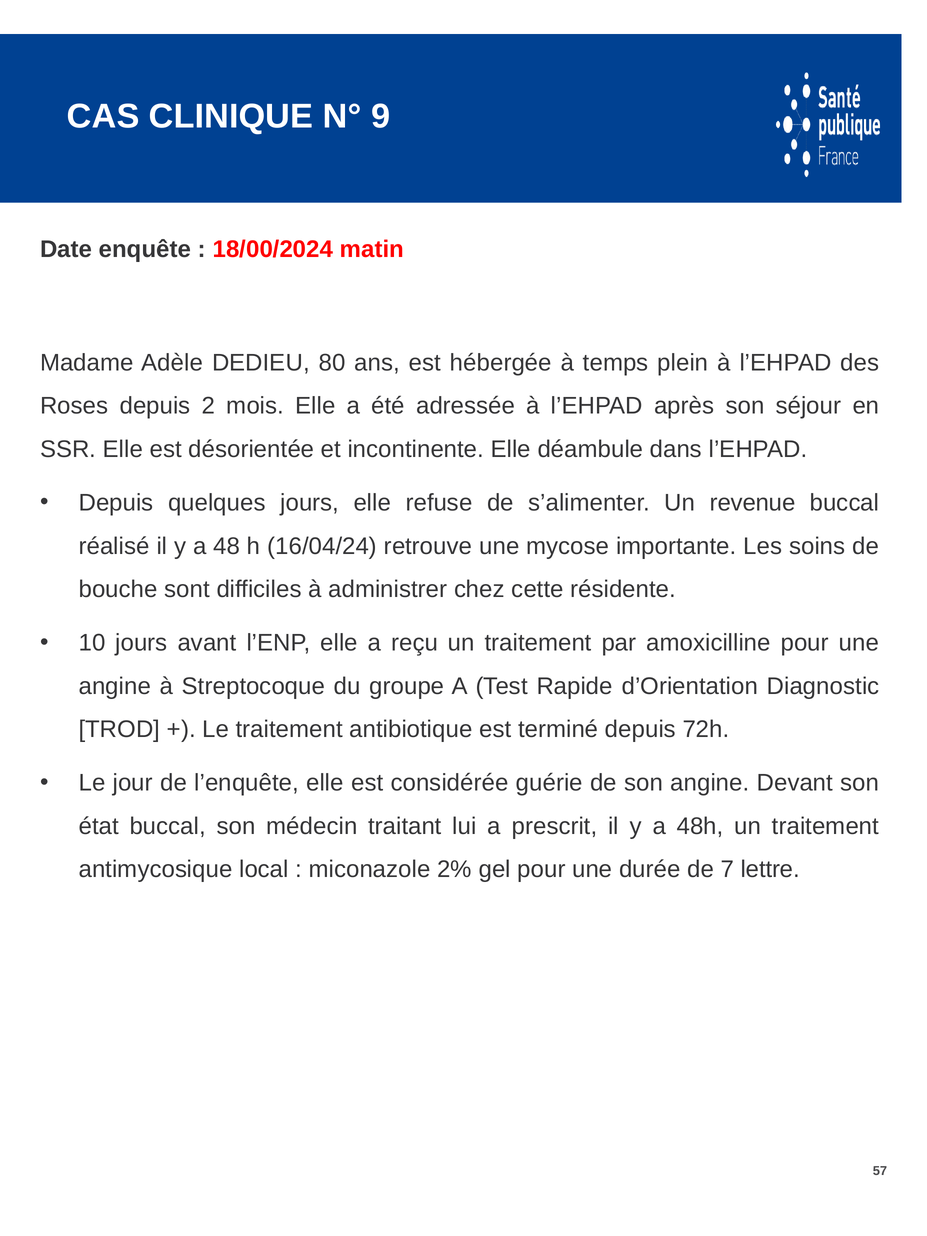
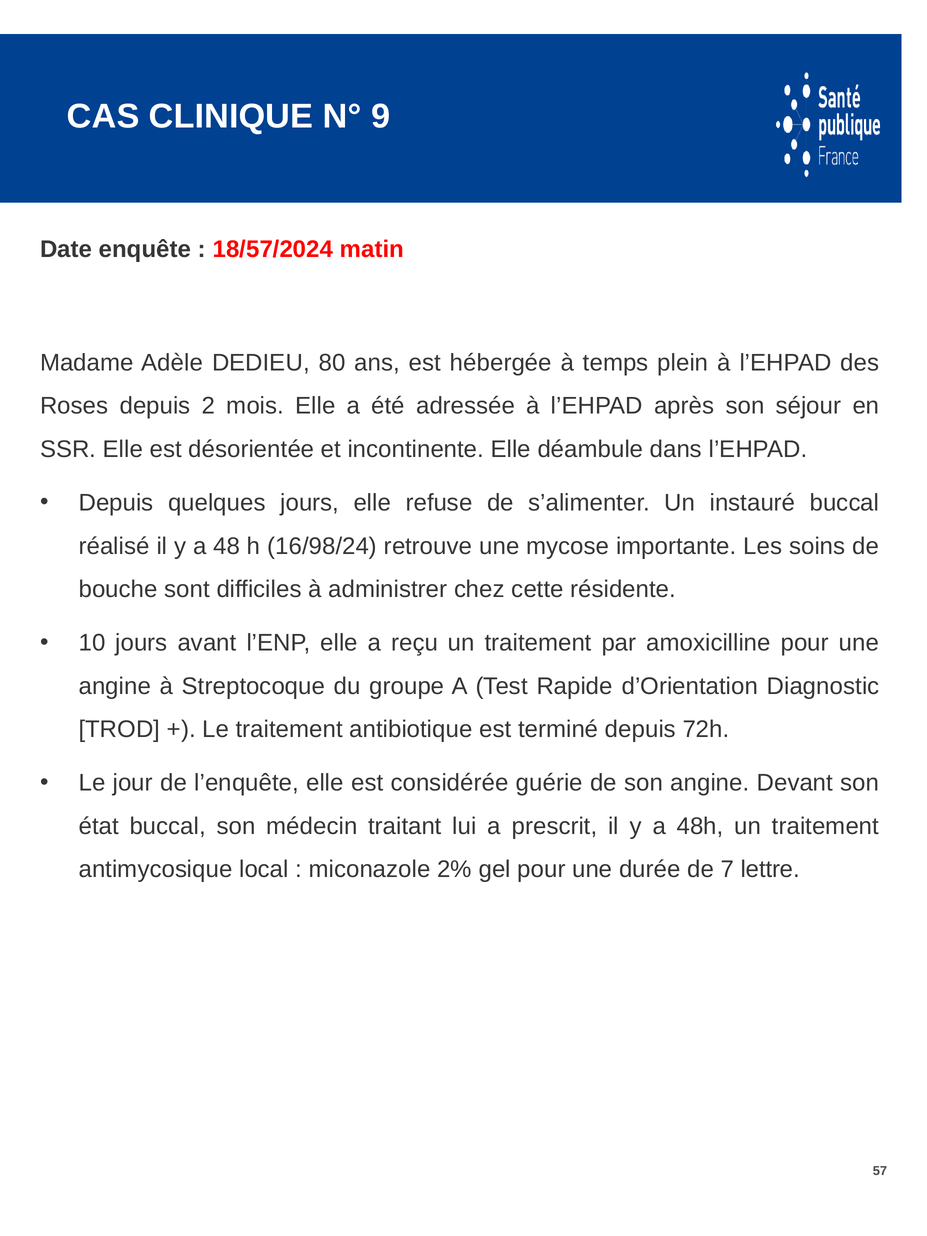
18/00/2024: 18/00/2024 -> 18/57/2024 (273, 249)
revenue: revenue -> instauré (752, 503)
16/04/24: 16/04/24 -> 16/98/24 (322, 546)
